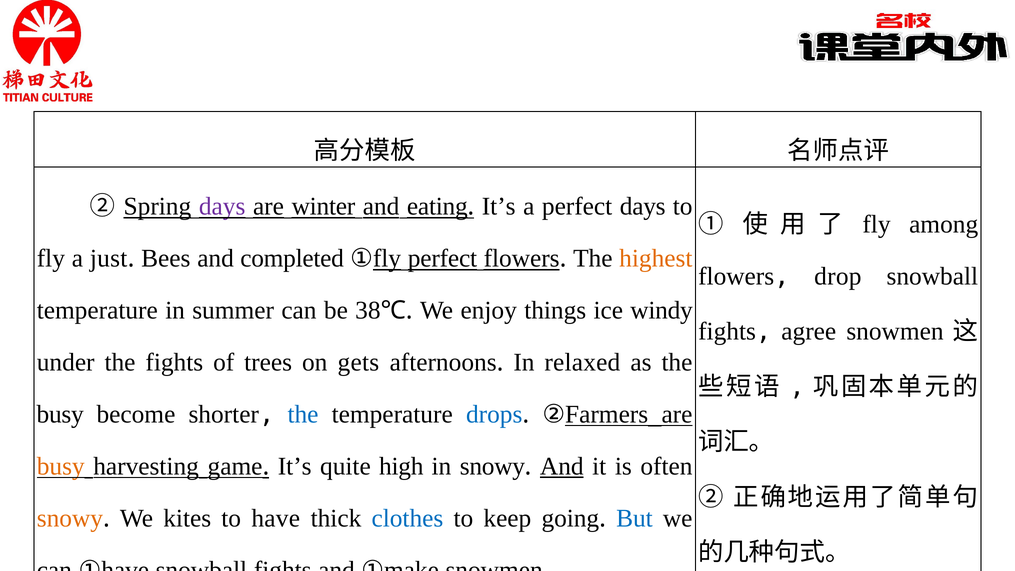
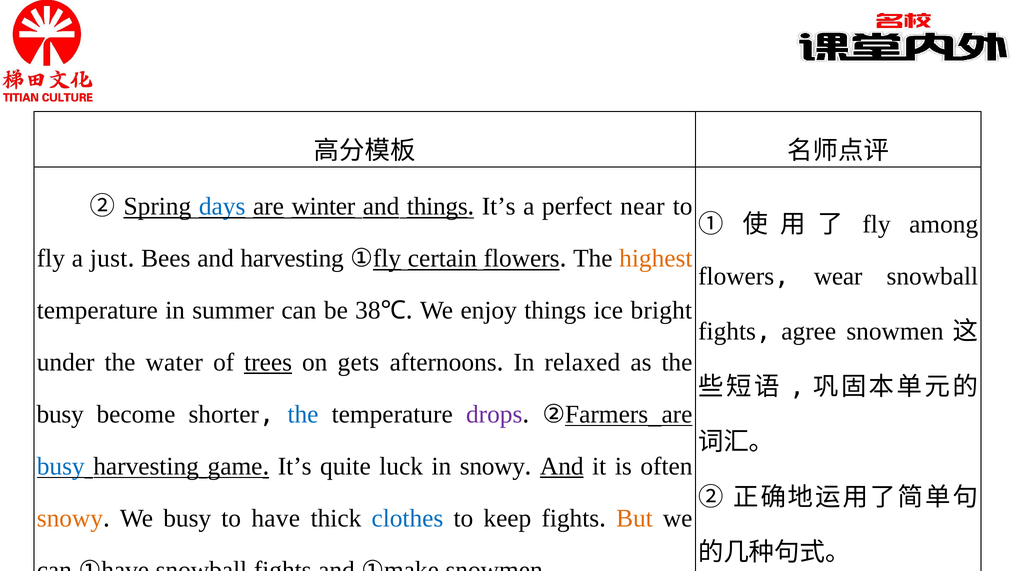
days colour: purple -> blue (222, 206)
and eating: eating -> things (437, 206)
perfect days: days -> near (642, 206)
and completed: completed -> harvesting (292, 258)
①fly perfect: perfect -> certain (442, 258)
drop: drop -> wear (838, 276)
windy: windy -> bright (661, 310)
the fights: fights -> water (174, 362)
trees underline: none -> present (268, 362)
drops colour: blue -> purple (494, 414)
busy colour: orange -> blue (61, 466)
high: high -> luck (401, 466)
We kites: kites -> busy (187, 518)
keep going: going -> fights (570, 518)
But colour: blue -> orange (634, 518)
